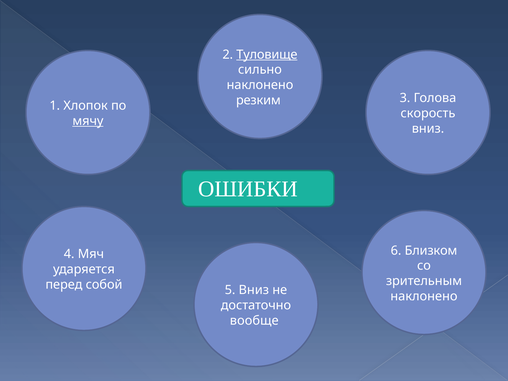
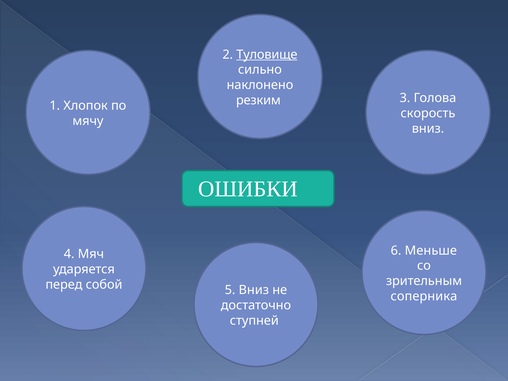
мячу underline: present -> none (88, 121)
Близком: Близком -> Меньше (431, 250)
наклонено: наклонено -> соперника (424, 296)
вообще: вообще -> ступней (254, 321)
